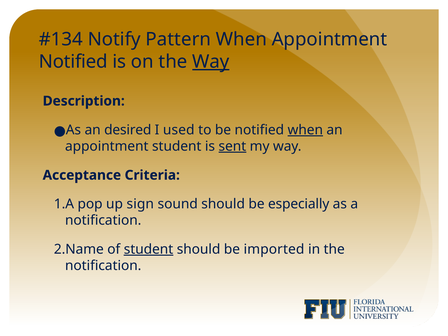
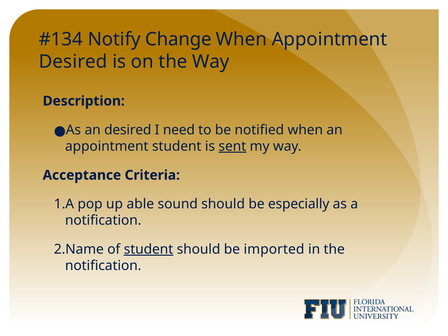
Pattern: Pattern -> Change (178, 39)
Notified: Notified -> Desired (73, 62)
Way underline: present -> none (211, 62)
used: used -> need (179, 130)
when underline: present -> none (305, 130)
sign: sign -> able (140, 204)
